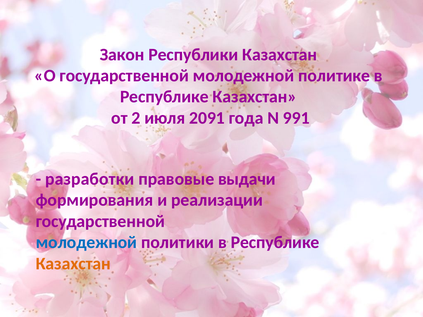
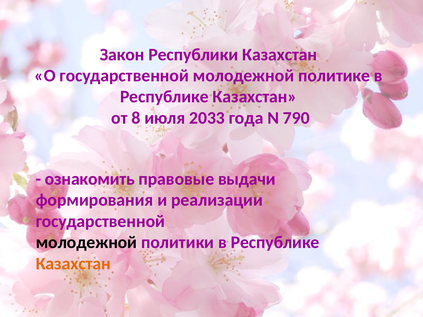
2: 2 -> 8 (136, 118)
2091: 2091 -> 2033 (207, 118)
991: 991 -> 790 (296, 118)
разработки: разработки -> ознакомить (90, 179)
молодежной colour: blue -> black (86, 243)
